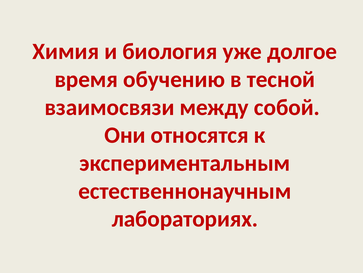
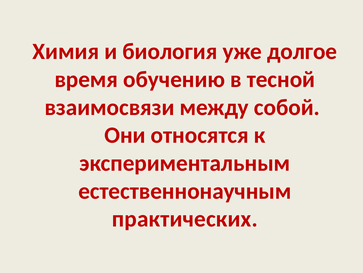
лабораториях: лабораториях -> практических (185, 218)
